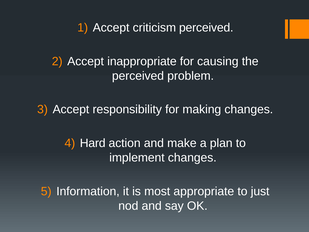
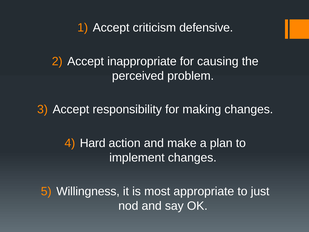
criticism perceived: perceived -> defensive (206, 28)
Information: Information -> Willingness (88, 191)
